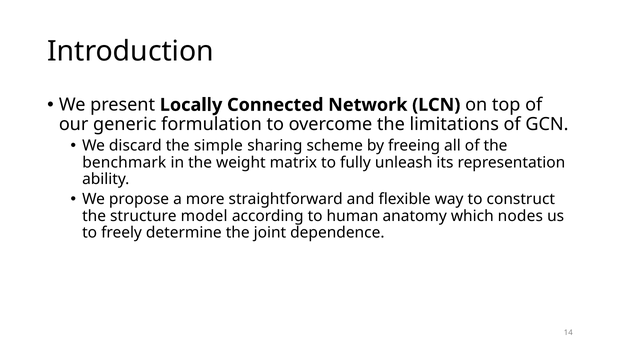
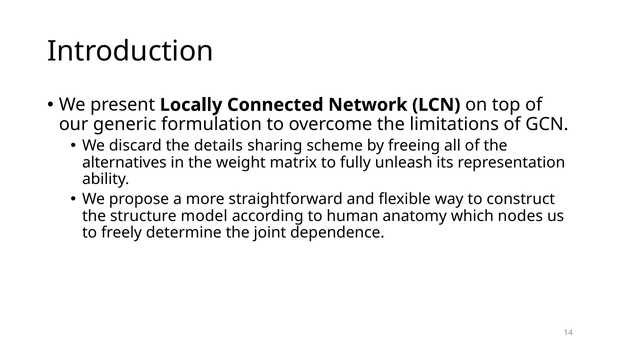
simple: simple -> details (218, 146)
benchmark: benchmark -> alternatives (124, 162)
